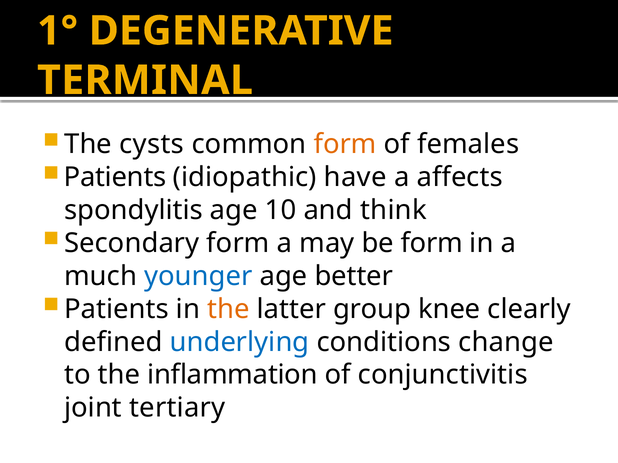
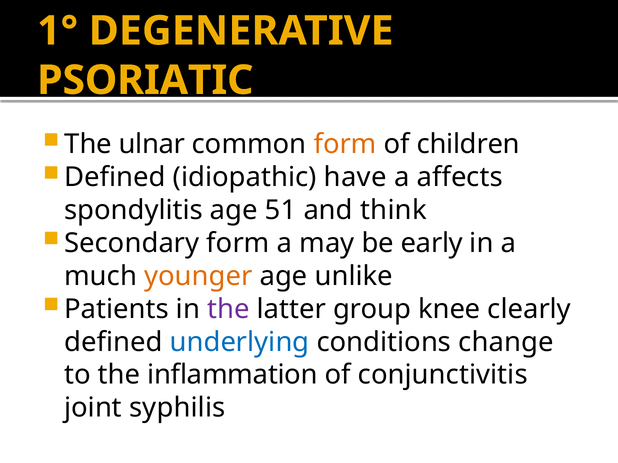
TERMINAL: TERMINAL -> PSORIATIC (145, 80)
cysts: cysts -> ulnar (152, 145)
females: females -> children (468, 145)
Patients: Patients -> Defined (115, 178)
10: 10 -> 51 (281, 210)
be form: form -> early (432, 243)
younger colour: blue -> orange (198, 276)
better: better -> unlike (354, 276)
the colour: orange -> purple (228, 309)
tertiary: tertiary -> syphilis (177, 408)
